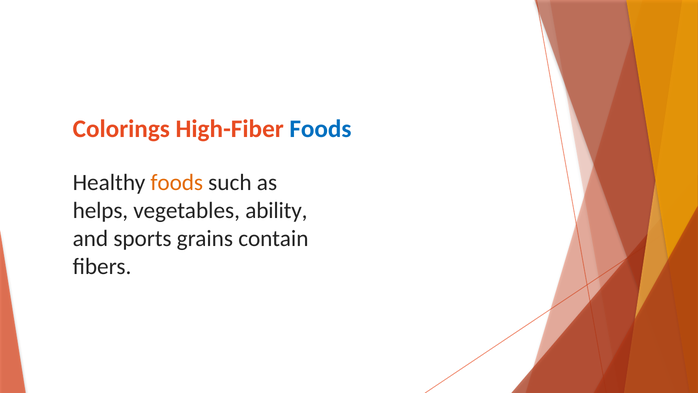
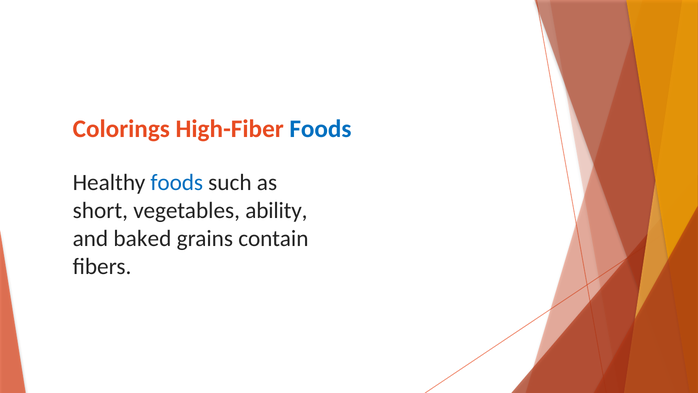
foods colour: orange -> blue (177, 182)
helps: helps -> short (100, 210)
sports: sports -> baked (142, 238)
